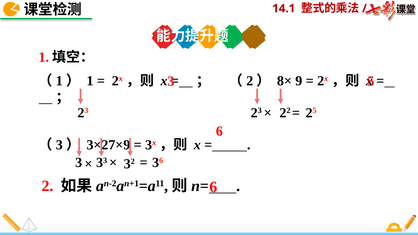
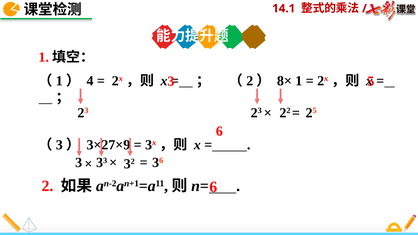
1: 1 -> 4 (90, 81)
9: 9 -> 1 (299, 81)
